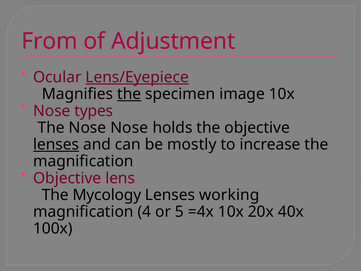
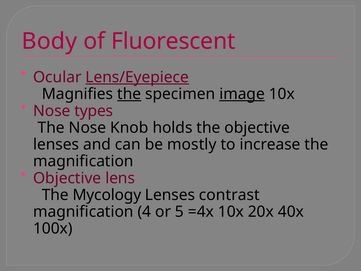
From: From -> Body (49, 41)
Adjustment: Adjustment -> Fluorescent (173, 41)
image underline: none -> present (242, 94)
Nose Nose: Nose -> Knob (129, 128)
lenses underline: present -> none (56, 144)
working: working -> contrast (229, 195)
